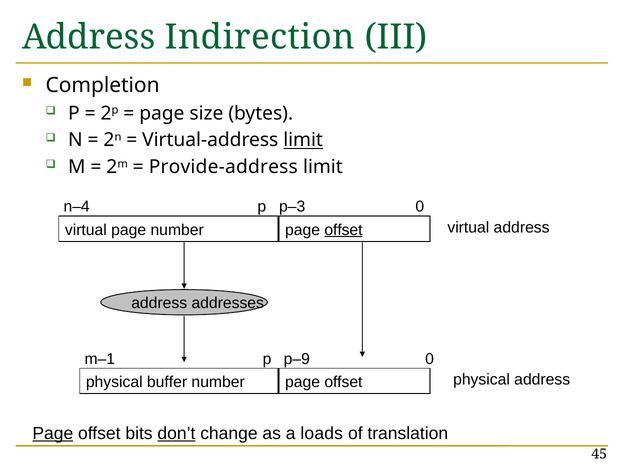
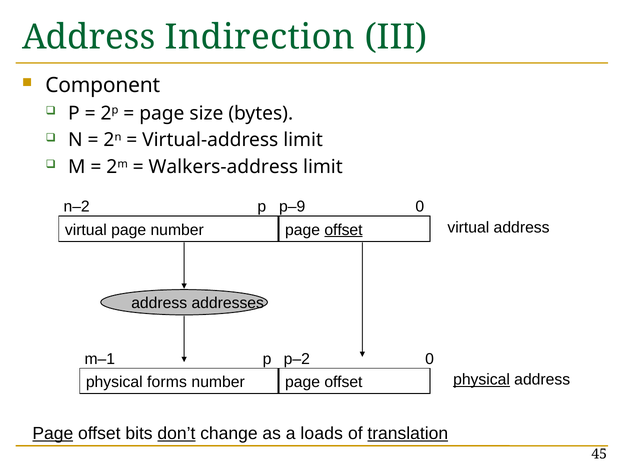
Completion: Completion -> Component (103, 85)
limit underline: present -> none (303, 140)
Provide-address: Provide-address -> Walkers-address (223, 167)
n–4: n–4 -> n–2 (77, 207)
p–3: p–3 -> p–9 (292, 207)
p–9: p–9 -> p–2 (297, 359)
buffer: buffer -> forms (167, 382)
physical underline: none -> present (482, 380)
translation underline: none -> present (408, 433)
